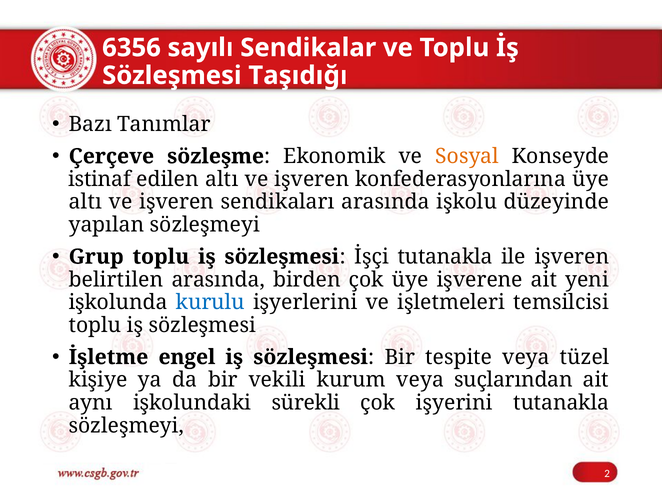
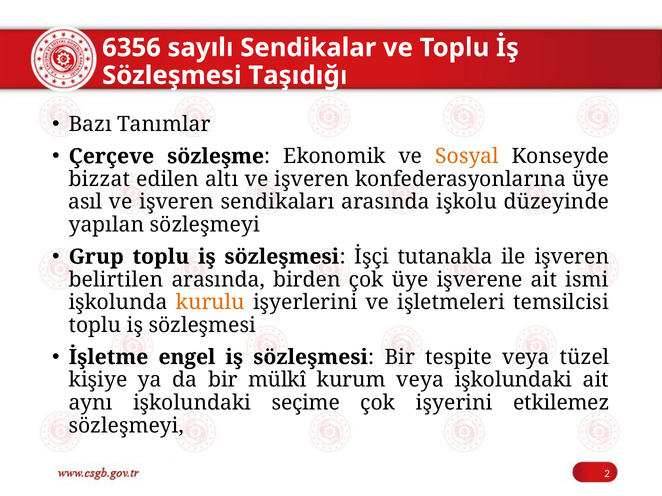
istinaf: istinaf -> bizzat (99, 179)
altı: altı -> asıl (85, 202)
yeni: yeni -> ismi (587, 280)
kurulu colour: blue -> orange (210, 303)
vekili: vekili -> mülkî (277, 380)
veya suçlarından: suçlarından -> işkolundaki (513, 380)
sürekli: sürekli -> seçime (306, 403)
işyerini tutanakla: tutanakla -> etkilemez (561, 403)
